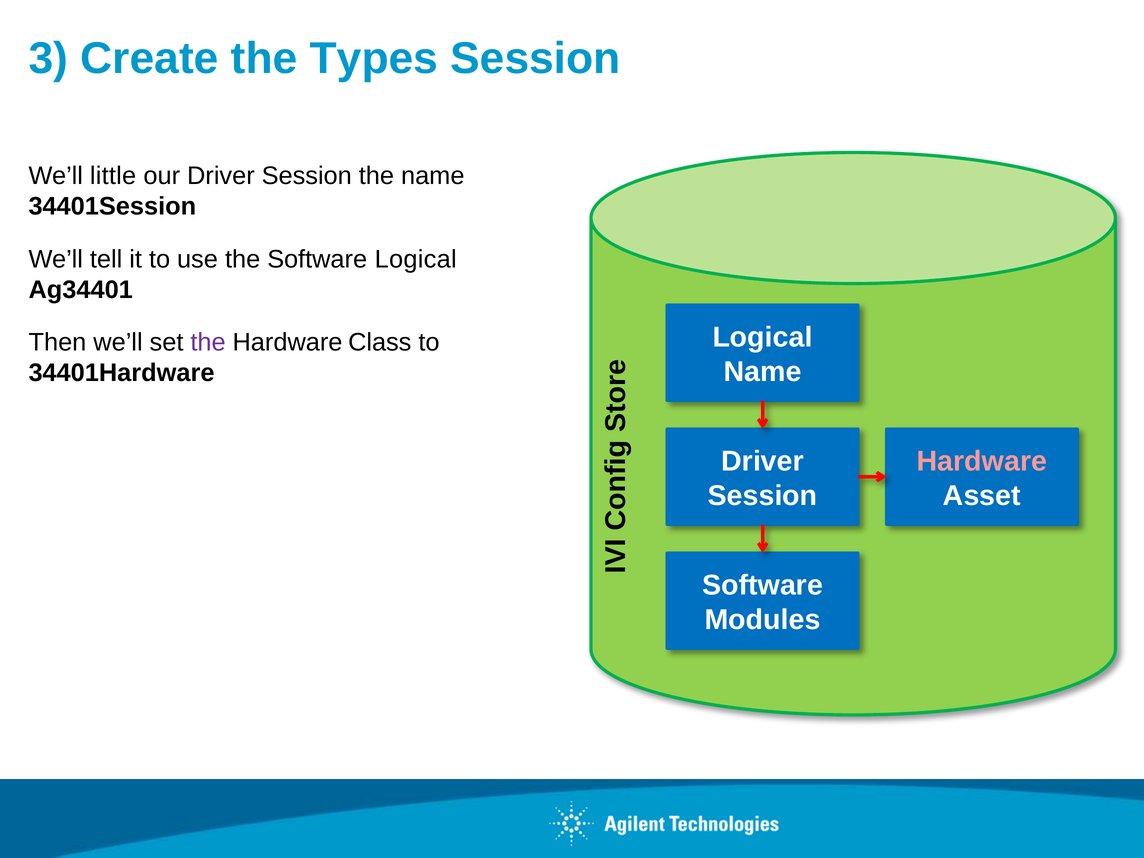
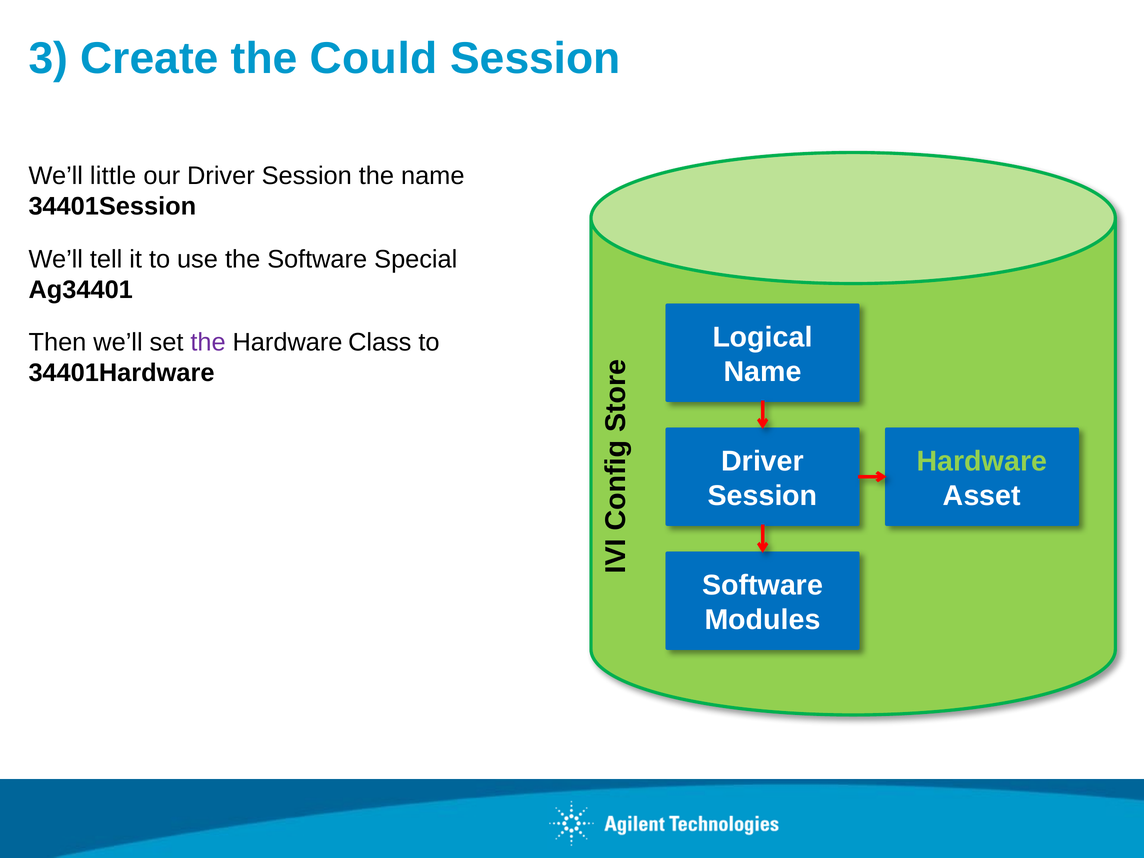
Types: Types -> Could (374, 58)
Software Logical: Logical -> Special (416, 259)
Hardware colour: pink -> light green (982, 461)
